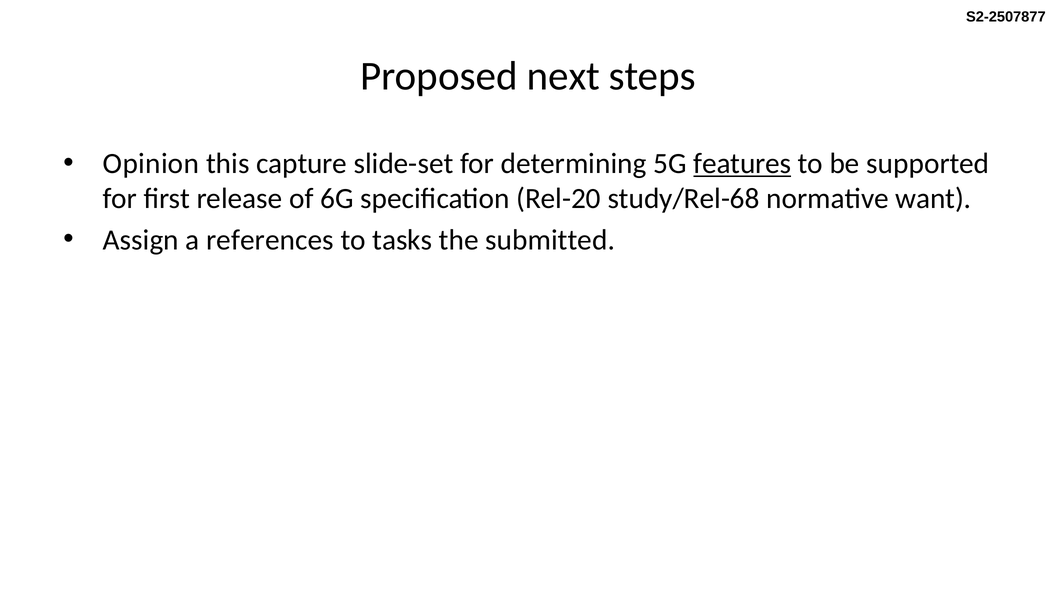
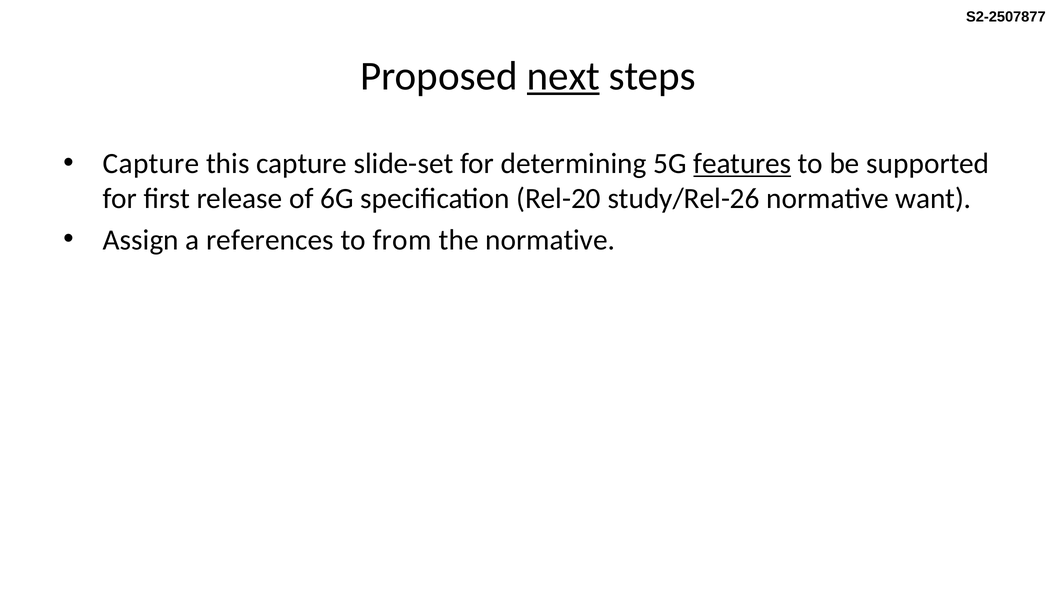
next underline: none -> present (563, 76)
Opinion: Opinion -> Capture (151, 164)
study/Rel-68: study/Rel-68 -> study/Rel-26 (684, 199)
tasks: tasks -> from (402, 240)
the submitted: submitted -> normative (550, 240)
